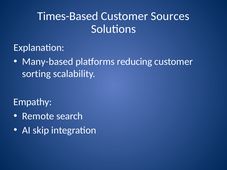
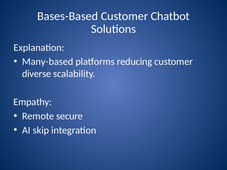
Times-Based: Times-Based -> Bases-Based (68, 16)
Sources: Sources -> Chatbot (170, 16)
sorting: sorting -> diverse (37, 74)
search: search -> secure (70, 116)
